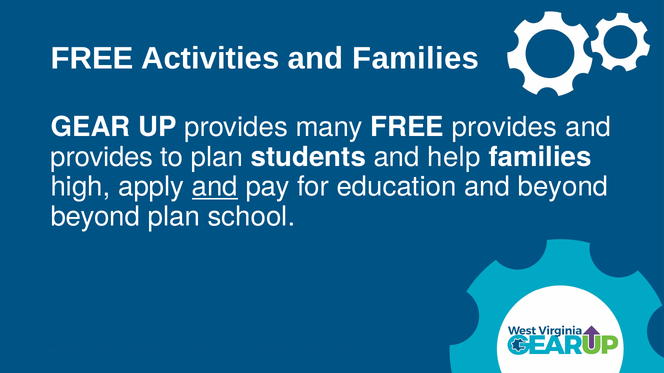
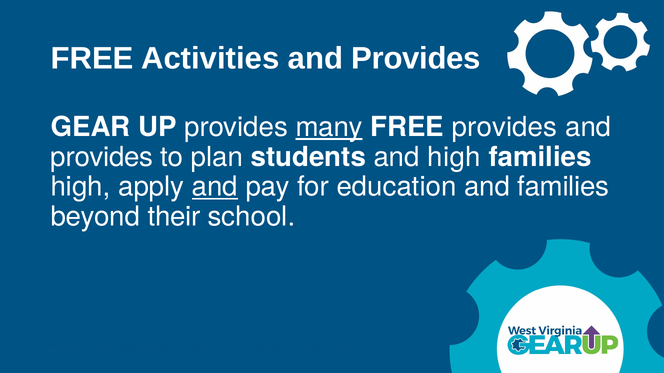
Activities and Families: Families -> Provides (416, 58)
many underline: none -> present (329, 127)
and help: help -> high (454, 157)
and beyond: beyond -> families (563, 187)
beyond plan: plan -> their (174, 217)
